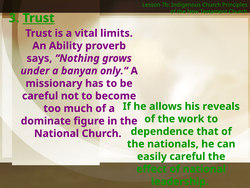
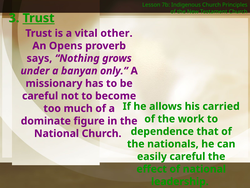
limits: limits -> other (116, 33)
Ability: Ability -> Opens (66, 46)
reveals: reveals -> carried (221, 106)
